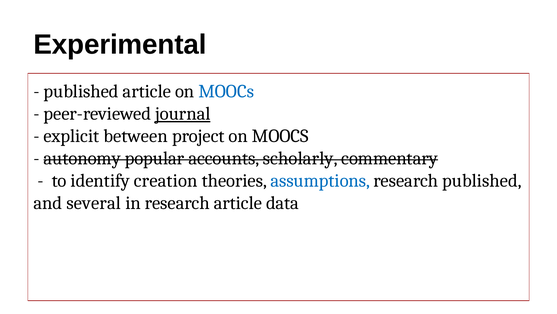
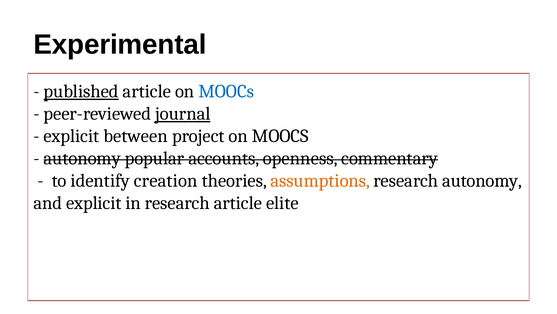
published underline: none -> present (81, 91)
scholarly: scholarly -> openness (300, 158)
assumptions colour: blue -> orange (320, 180)
research published: published -> autonomy (482, 180)
and several: several -> explicit (94, 203)
data: data -> elite (282, 203)
